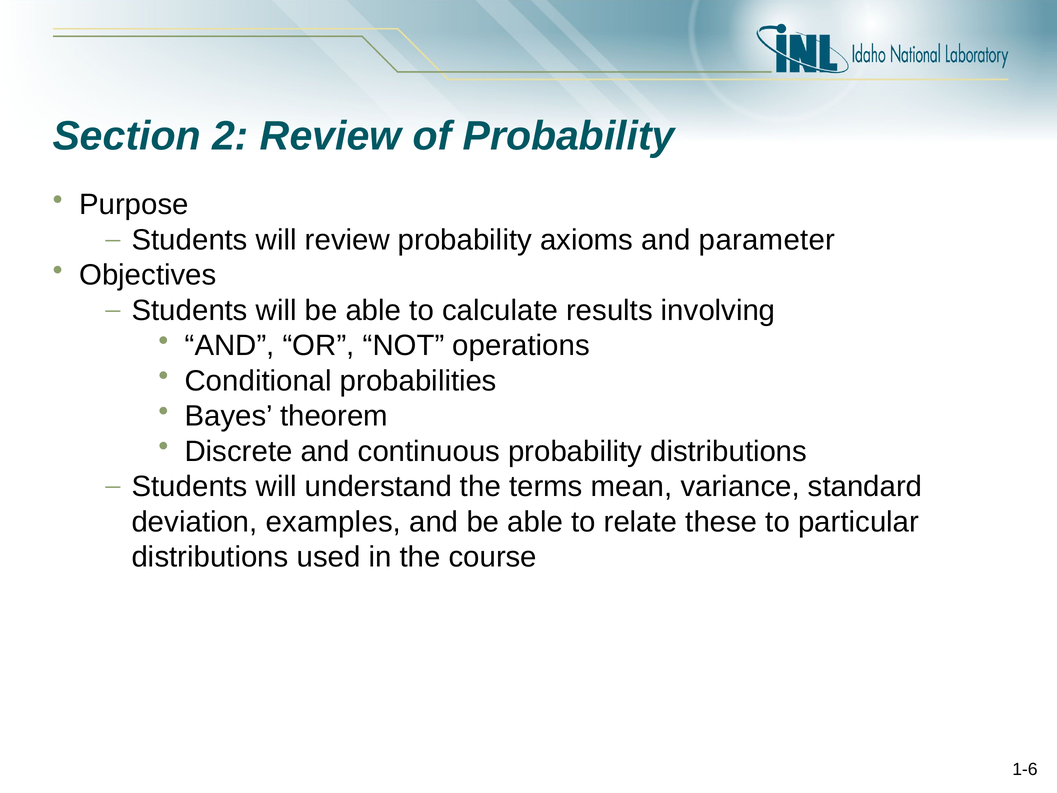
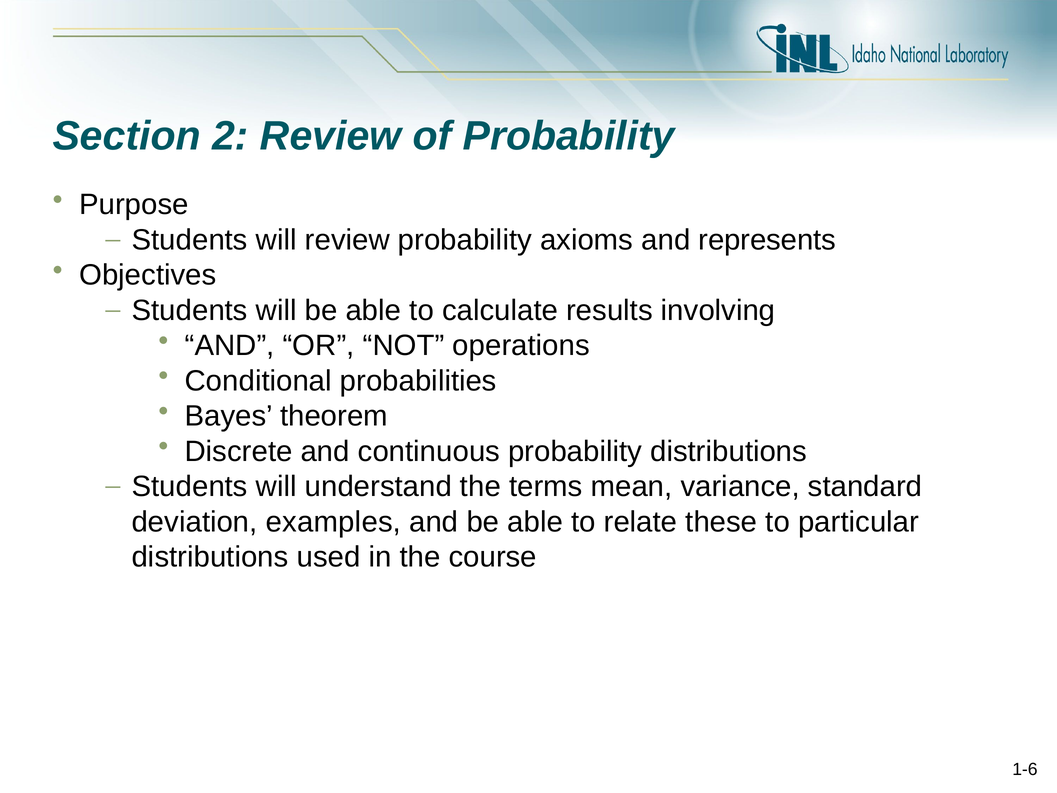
parameter: parameter -> represents (767, 240)
